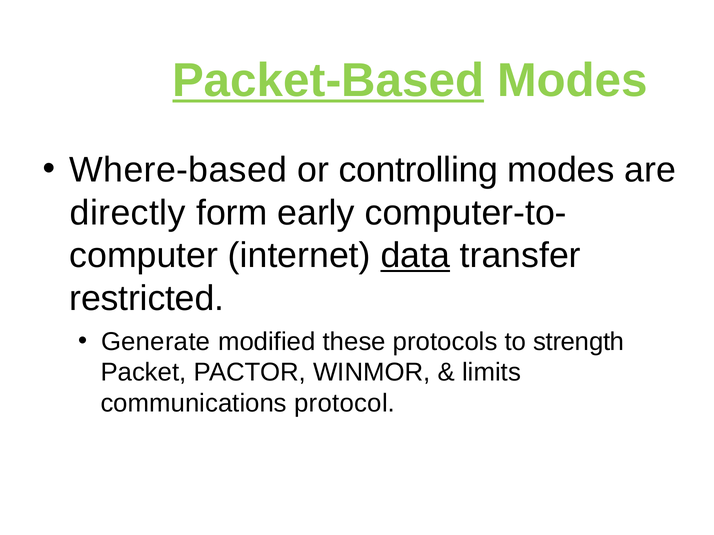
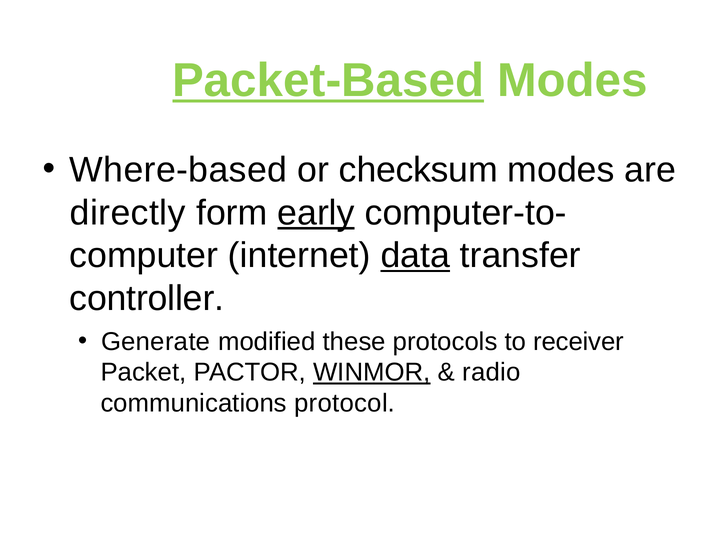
controlling: controlling -> checksum (418, 170)
early underline: none -> present (316, 213)
restricted: restricted -> controller (147, 299)
strength: strength -> receiver (579, 342)
WINMOR underline: none -> present (372, 373)
limits: limits -> radio (491, 373)
